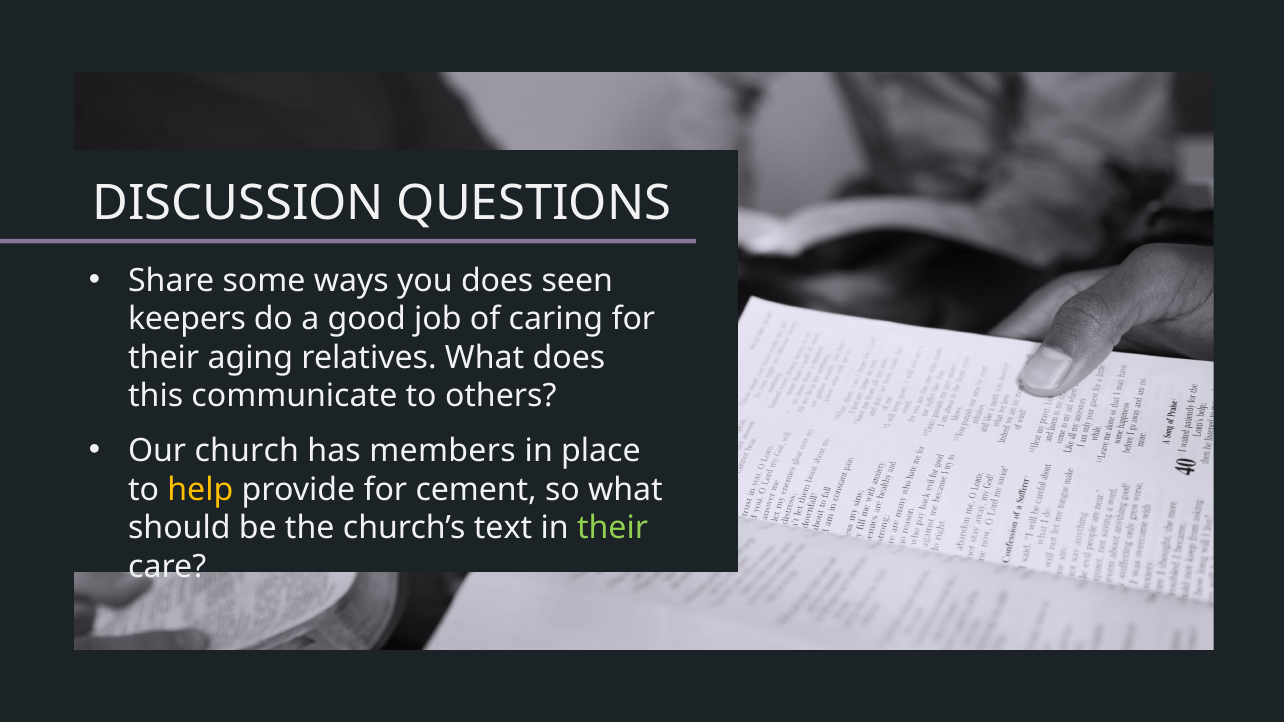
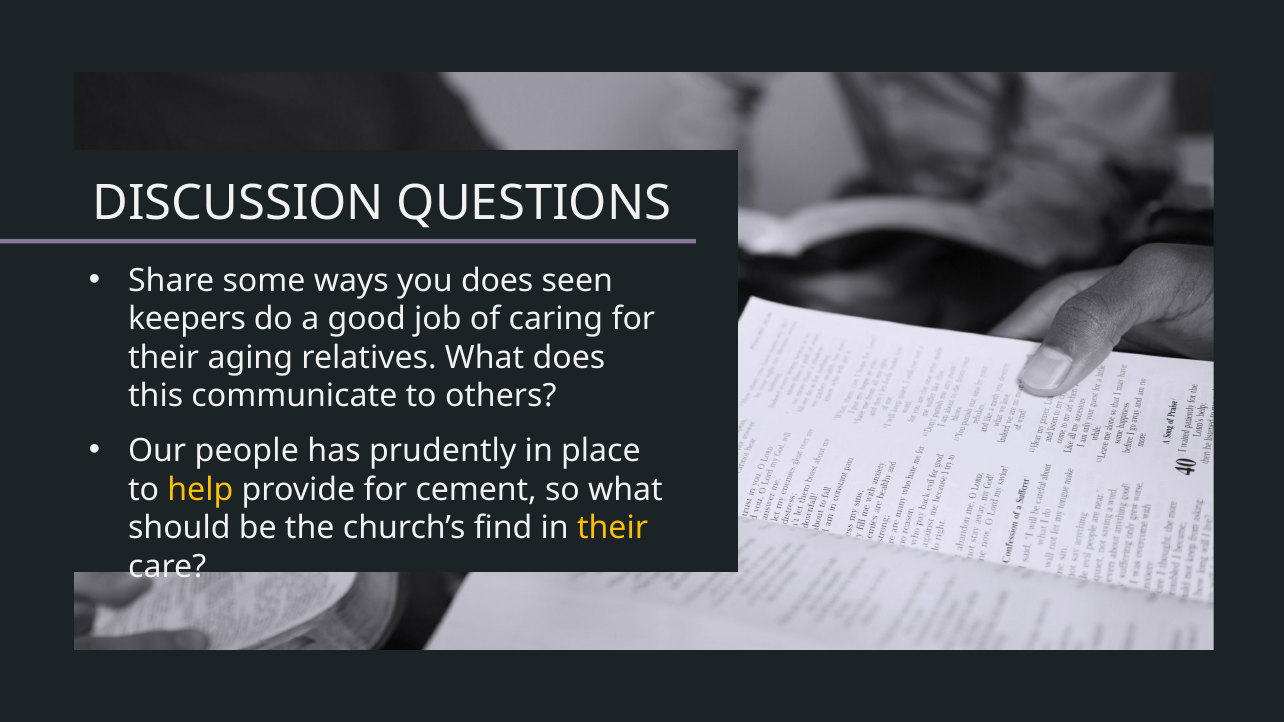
church: church -> people (247, 451)
members: members -> prudently (443, 451)
text: text -> find (503, 528)
their colour: light green -> yellow (613, 528)
